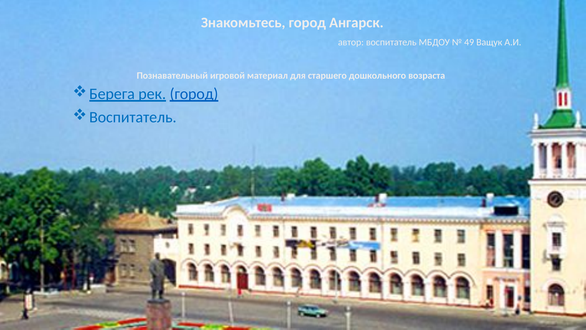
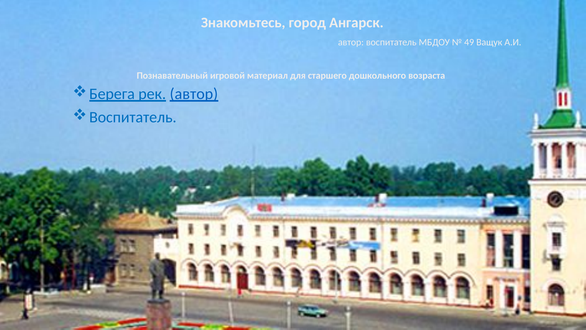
рек город: город -> автор (194, 94)
